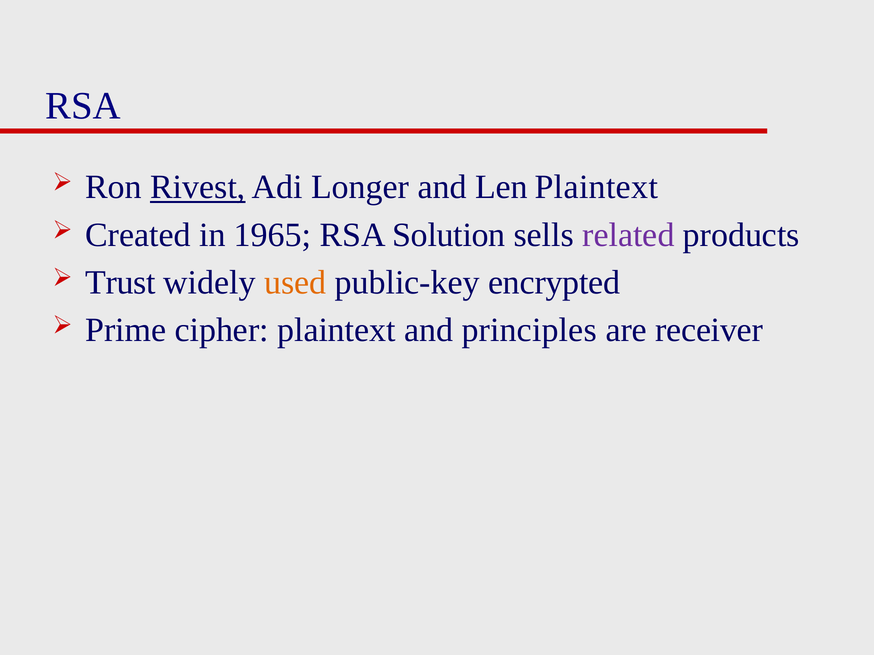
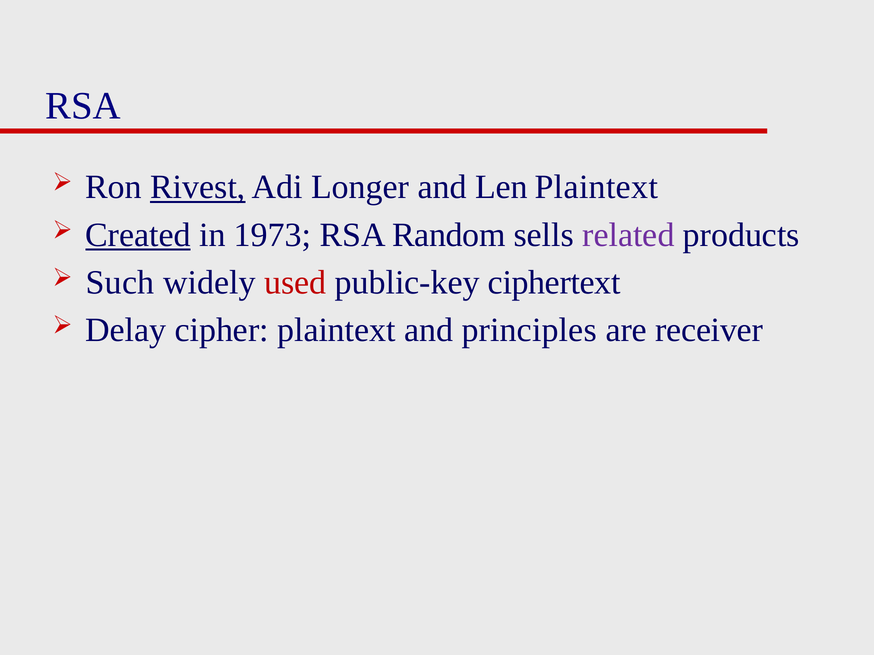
Created underline: none -> present (138, 235)
1965: 1965 -> 1973 (273, 235)
Solution: Solution -> Random (449, 235)
Trust: Trust -> Such (120, 283)
used colour: orange -> red (295, 283)
encrypted: encrypted -> ciphertext (554, 283)
Prime: Prime -> Delay (126, 330)
